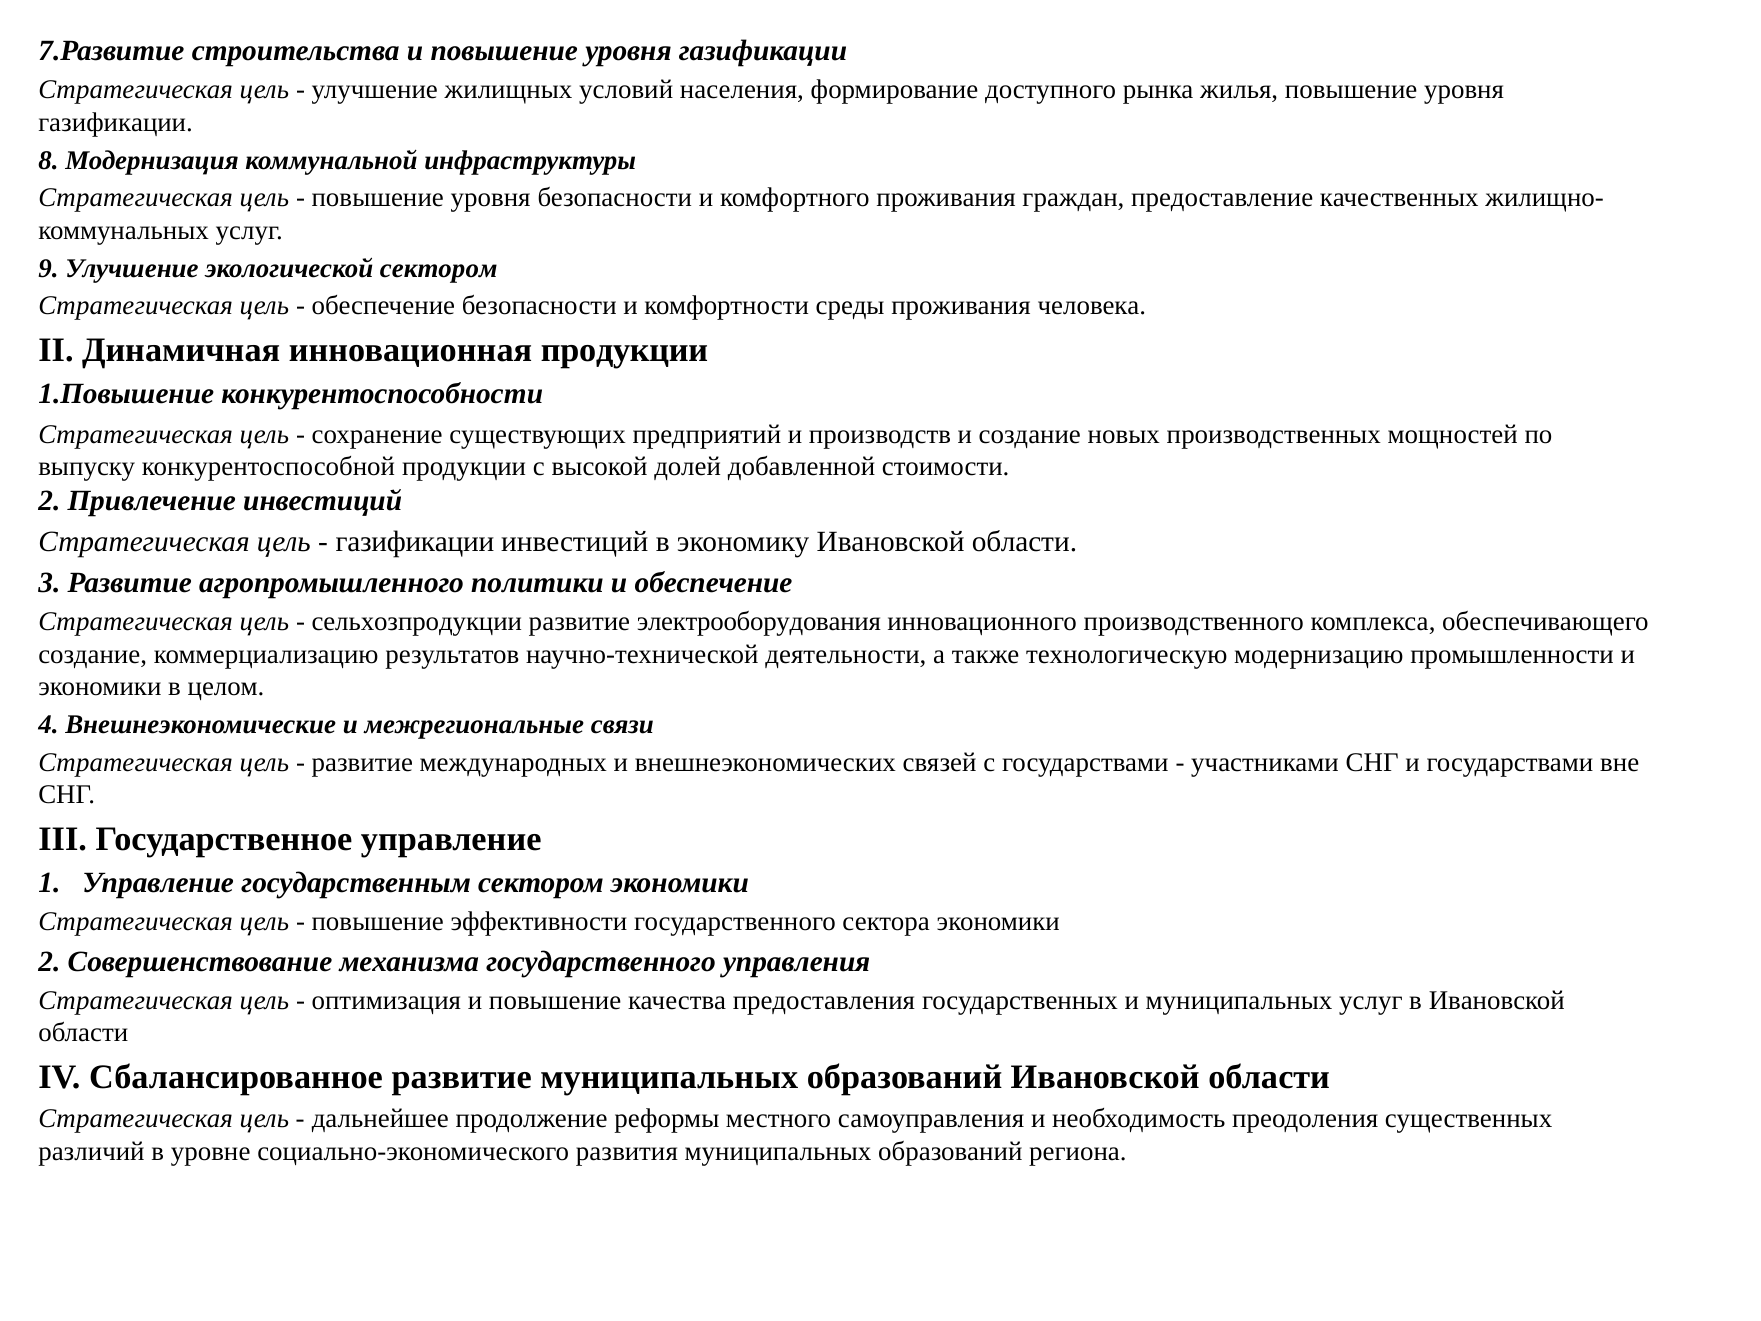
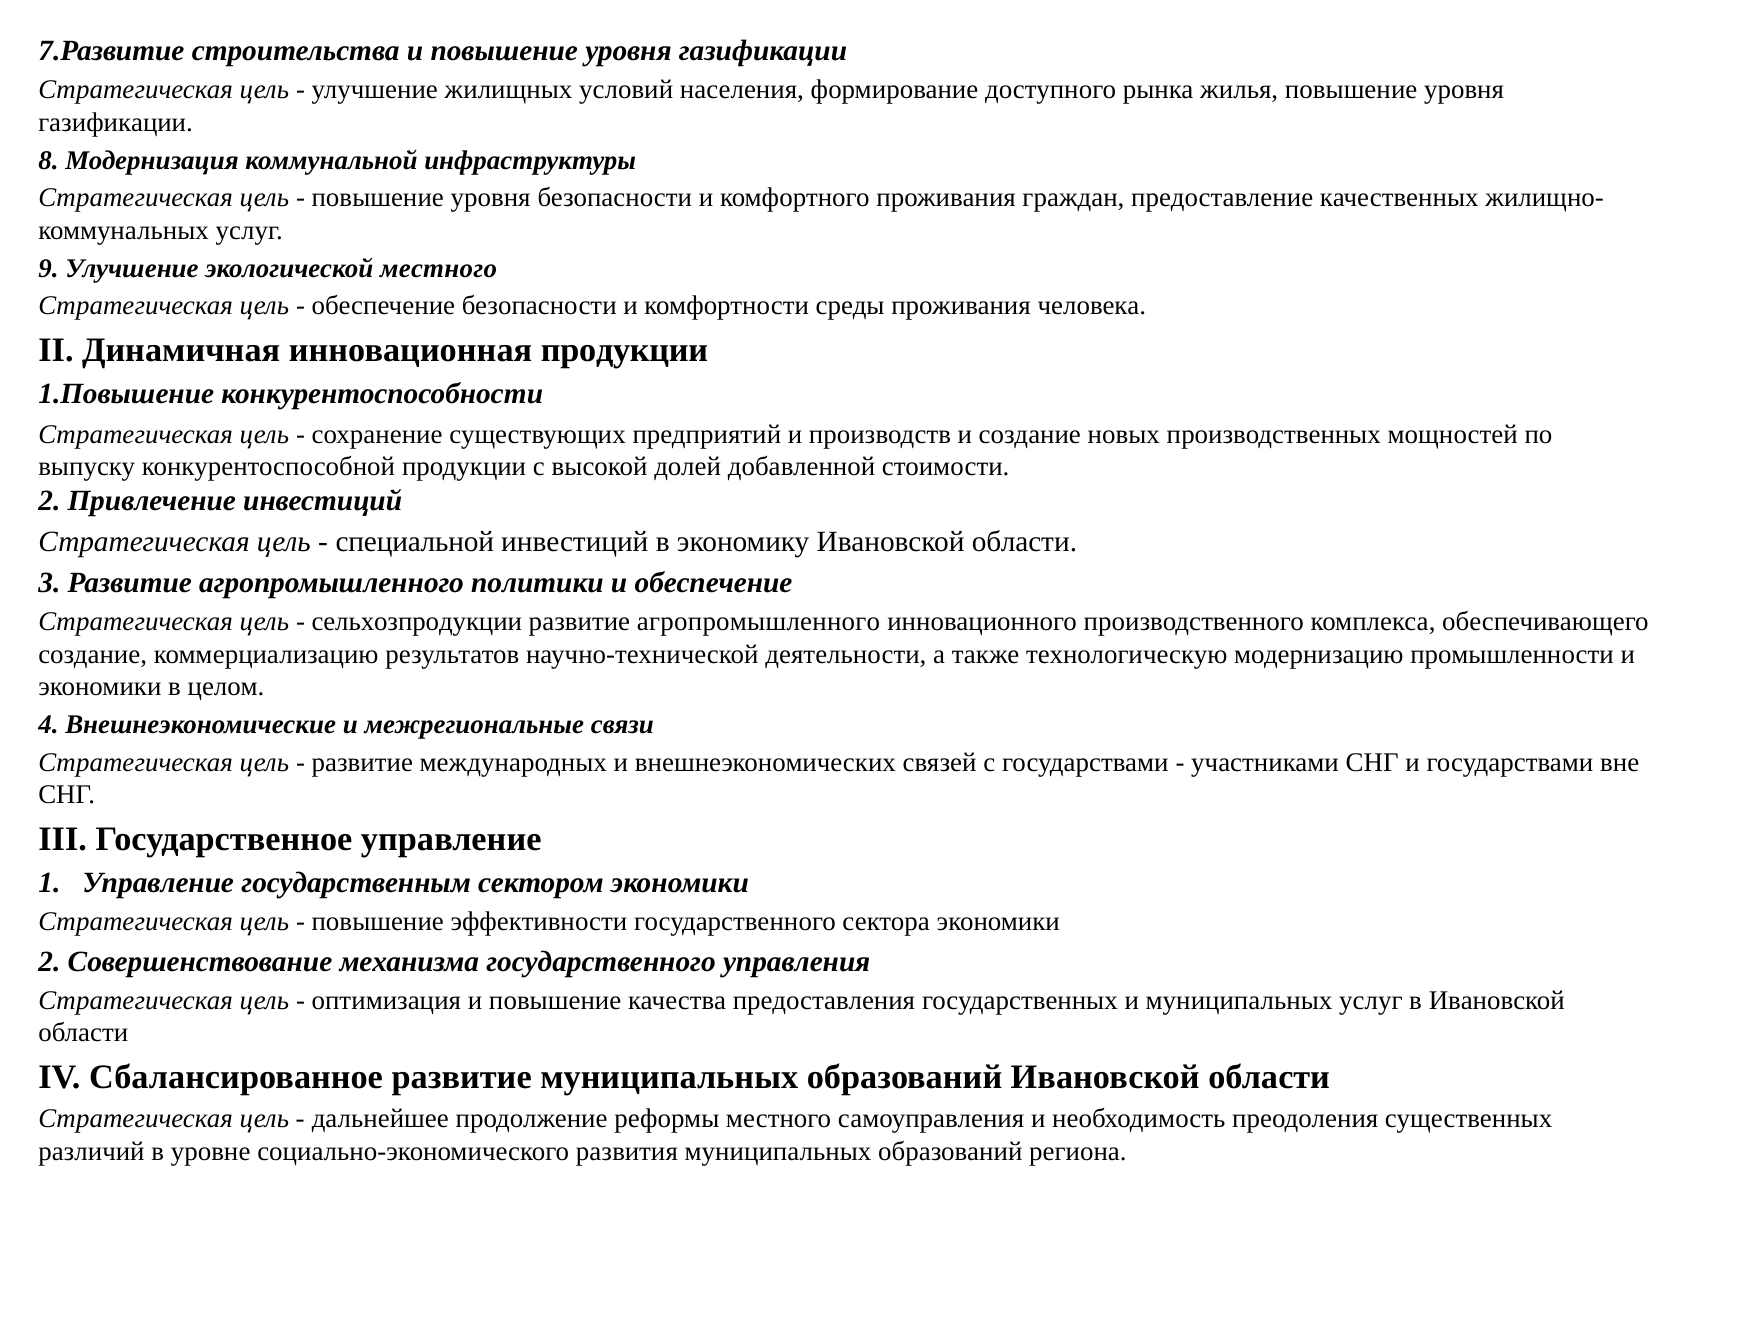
экологической сектором: сектором -> местного (439, 268)
газификации: газификации -> специальной (415, 542)
электрооборудования: электрооборудования -> агропромышленного (759, 622)
